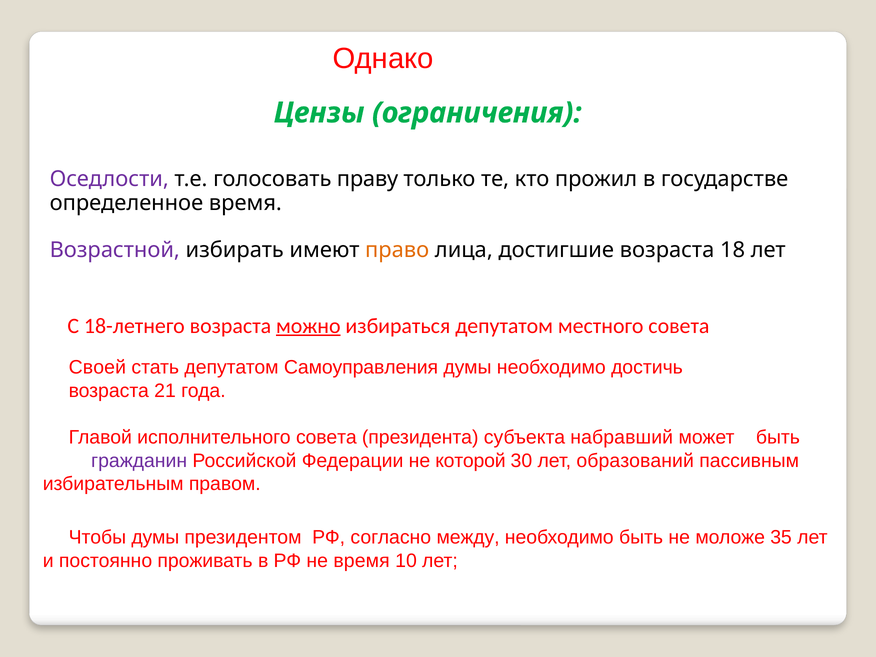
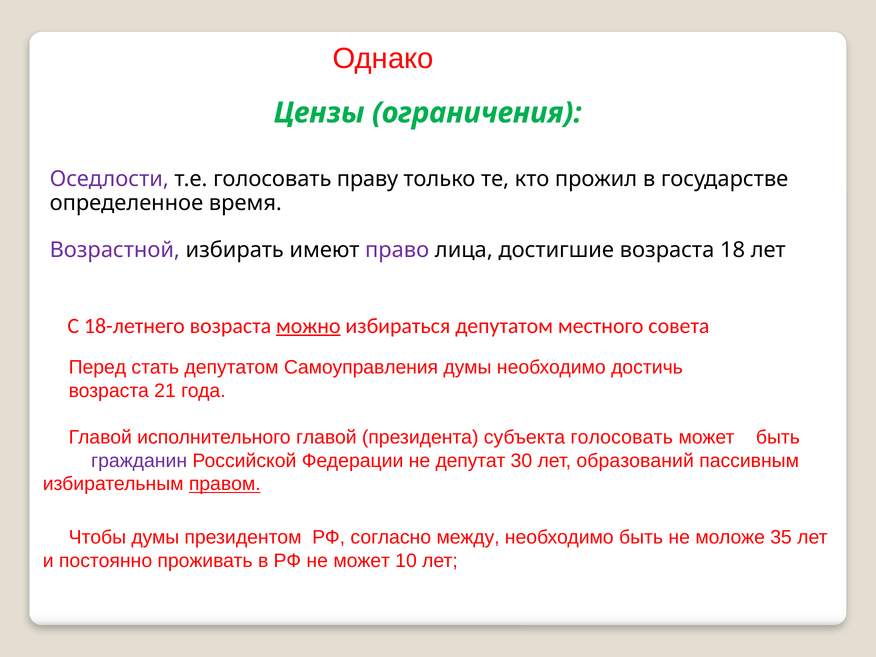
право colour: orange -> purple (397, 250)
Своей: Своей -> Перед (97, 367)
исполнительного совета: совета -> главой (326, 437)
субъекта набравший: набравший -> голосовать (622, 437)
которой: которой -> депутат (471, 461)
правом underline: none -> present (225, 484)
не время: время -> может (362, 561)
